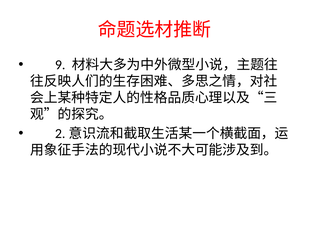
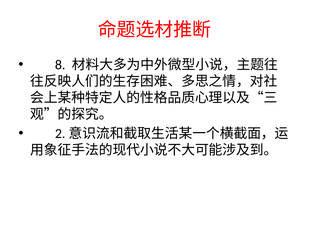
9: 9 -> 8 (60, 65)
